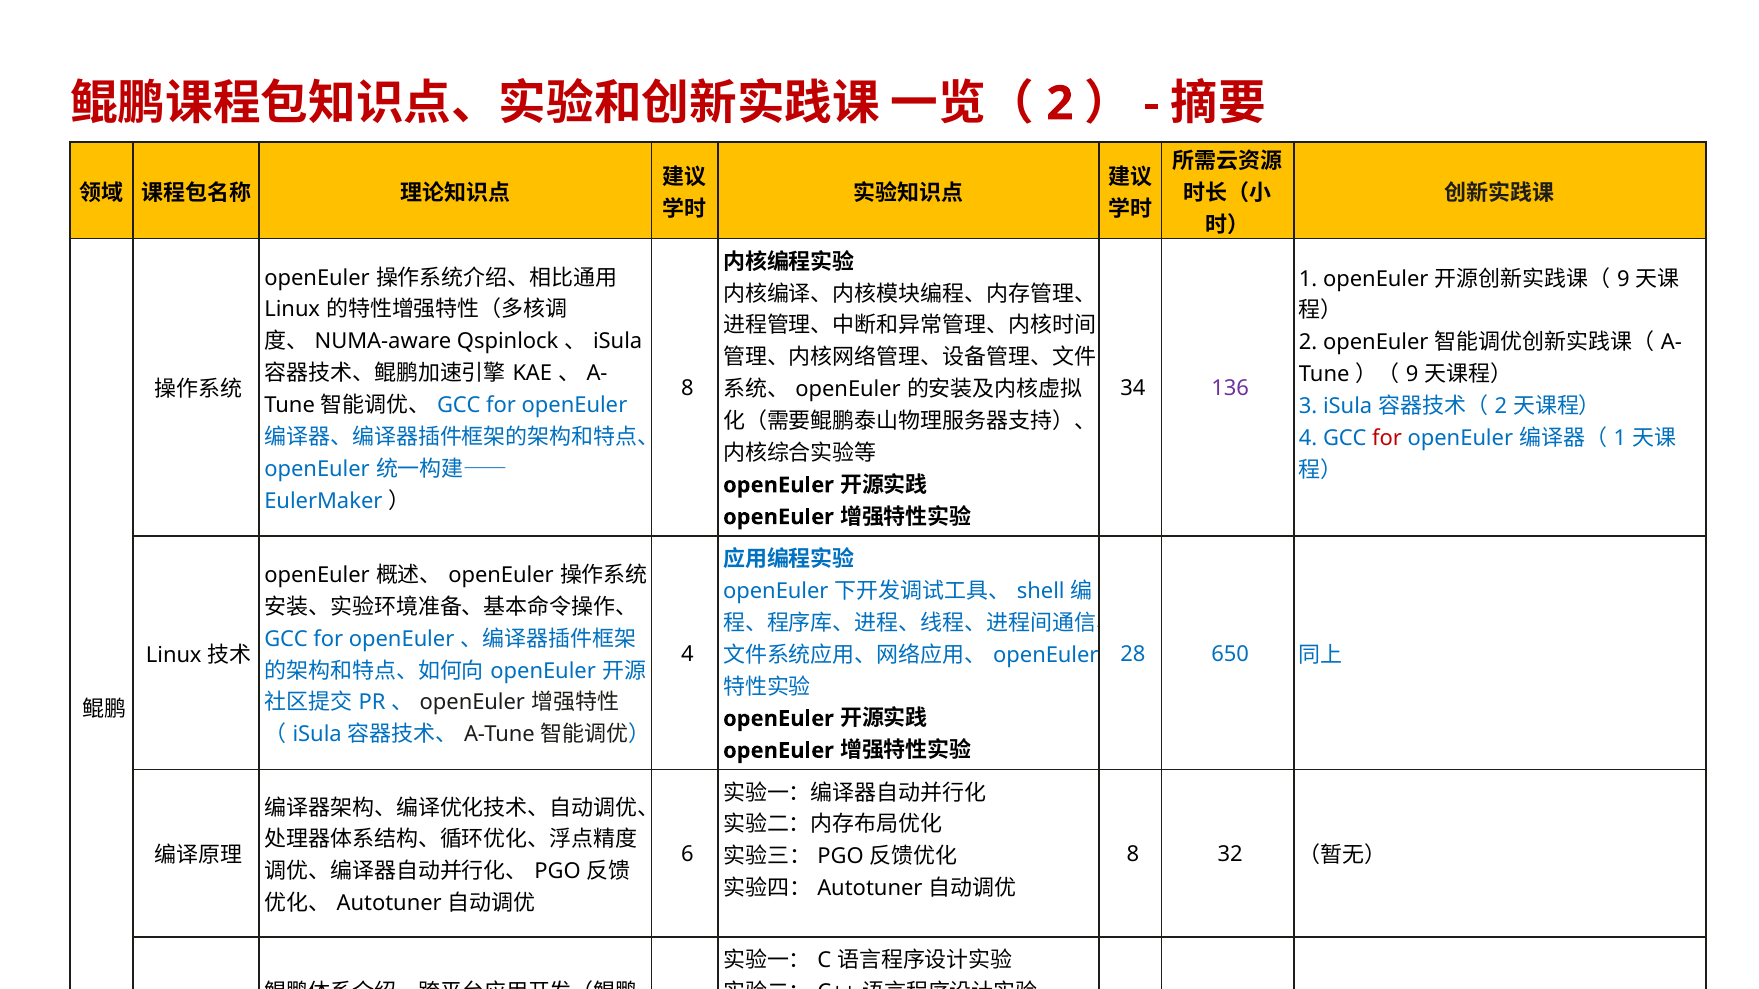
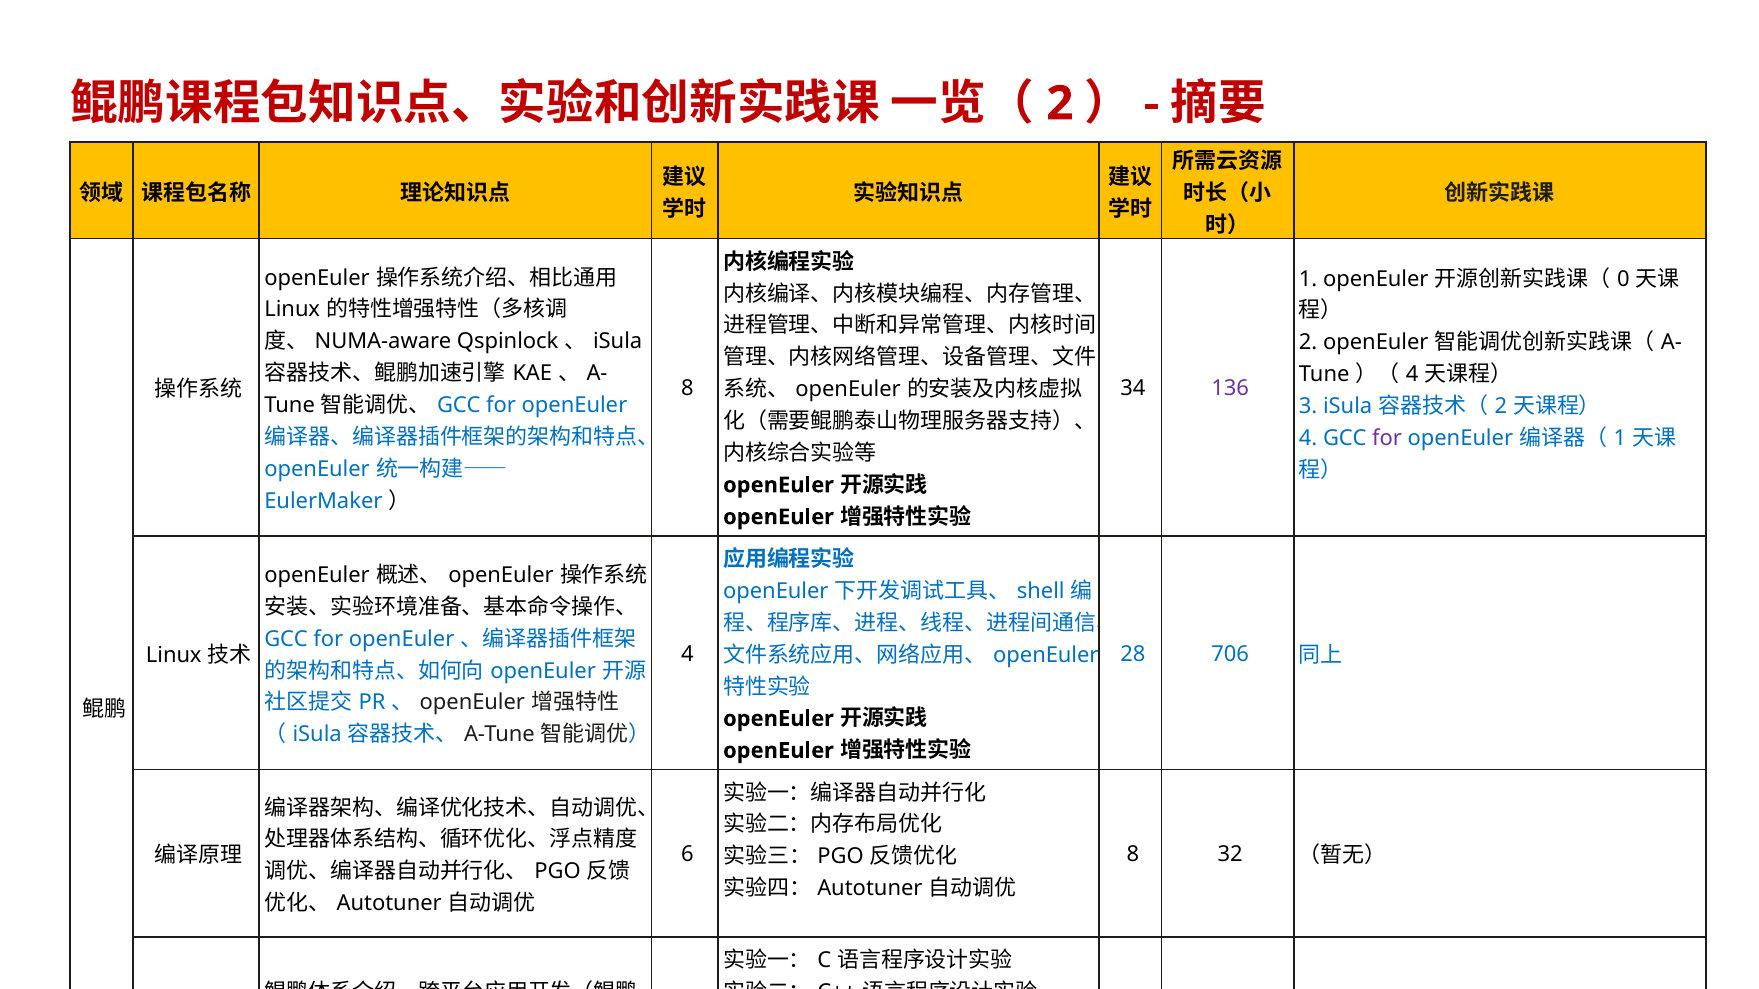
9: 9 -> 0 (1623, 279)
9: 9 -> 4 (1412, 375)
for colour: red -> purple (1387, 438)
650: 650 -> 706 (1230, 654)
